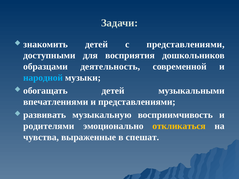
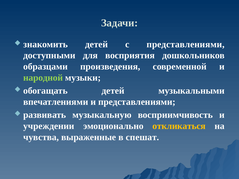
деятельность: деятельность -> произведения (110, 67)
народной colour: light blue -> light green (43, 78)
родителями: родителями -> учреждении (49, 126)
